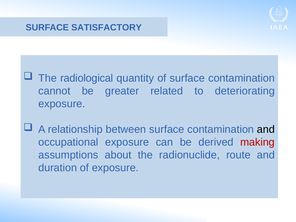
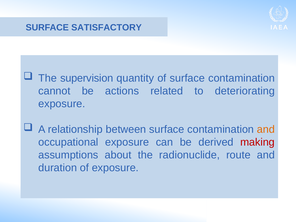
radiological: radiological -> supervision (87, 78)
greater: greater -> actions (122, 91)
and colour: black -> orange (266, 129)
